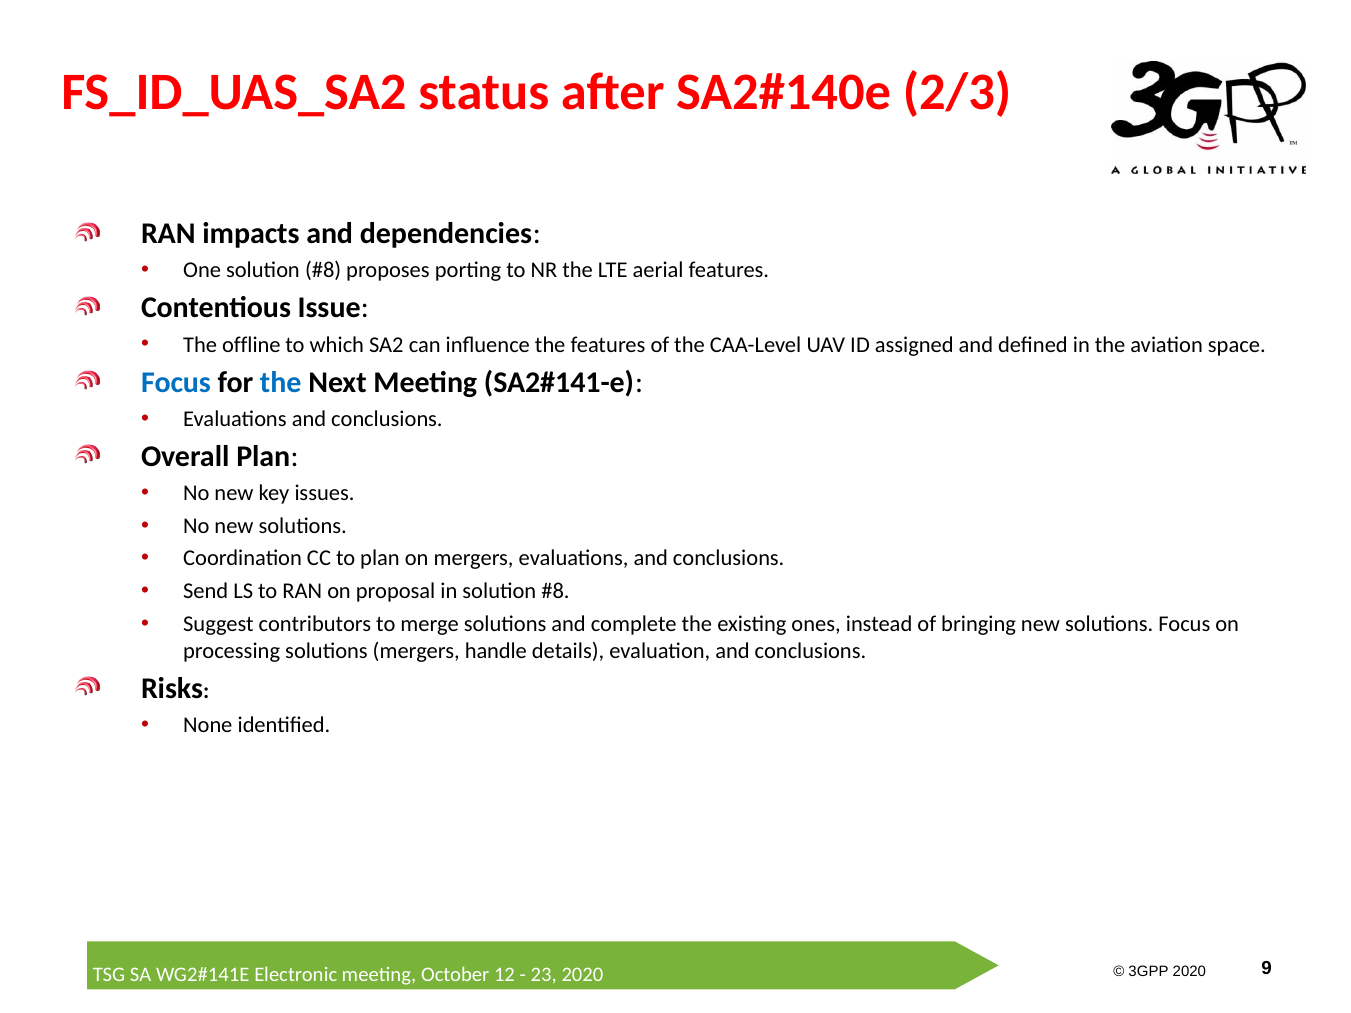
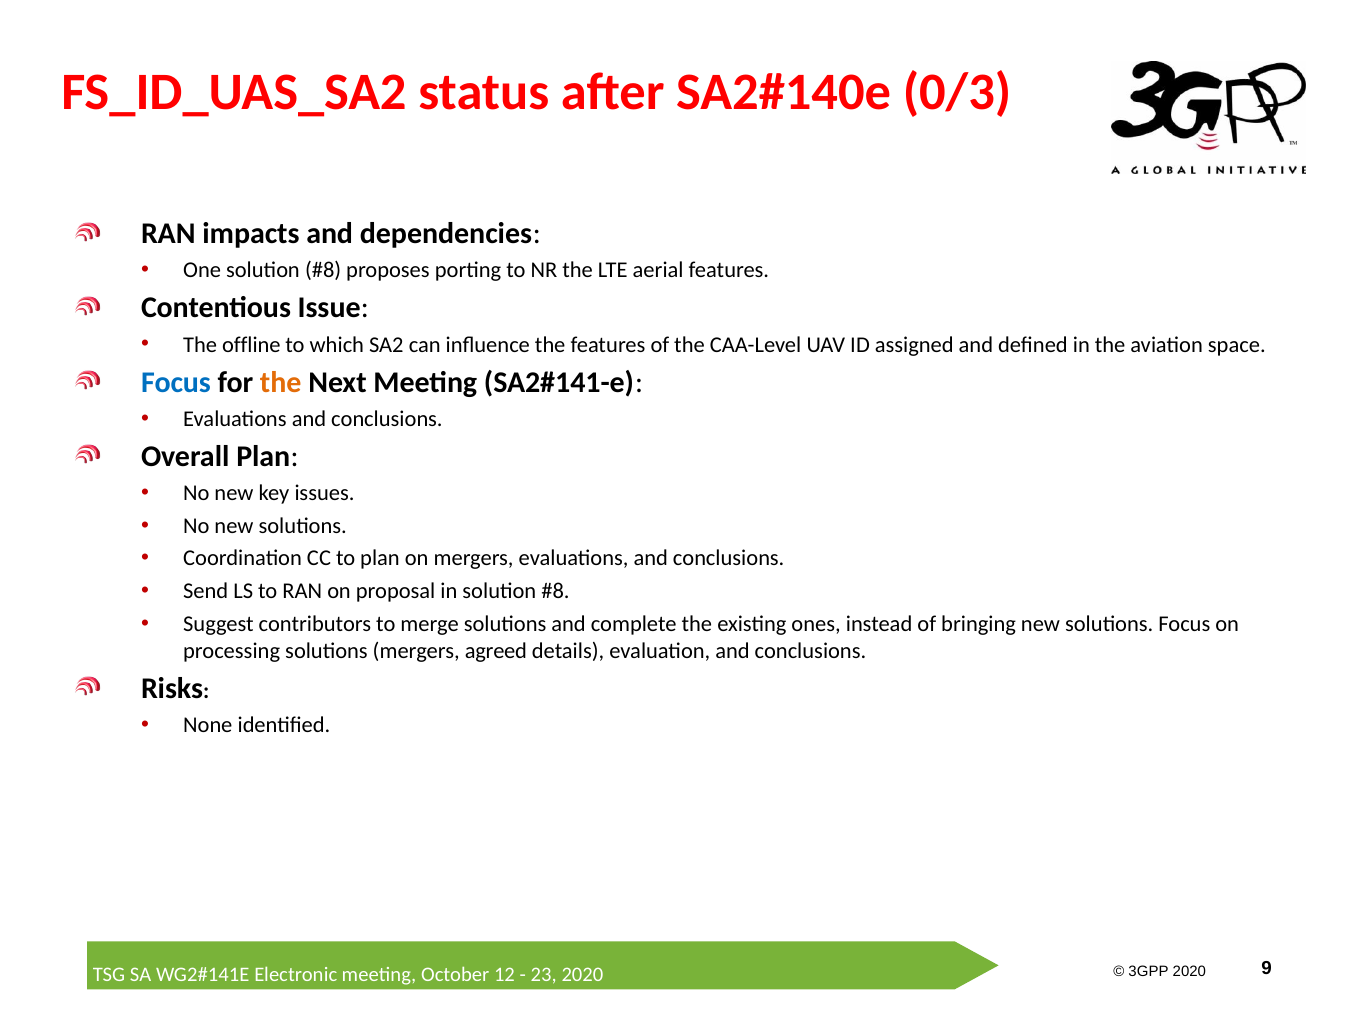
2/3: 2/3 -> 0/3 (957, 93)
the colour: blue -> orange (281, 382)
handle: handle -> agreed (496, 651)
